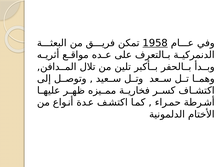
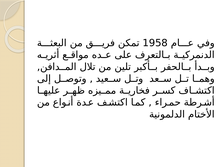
1958 underline: present -> none (155, 43)
